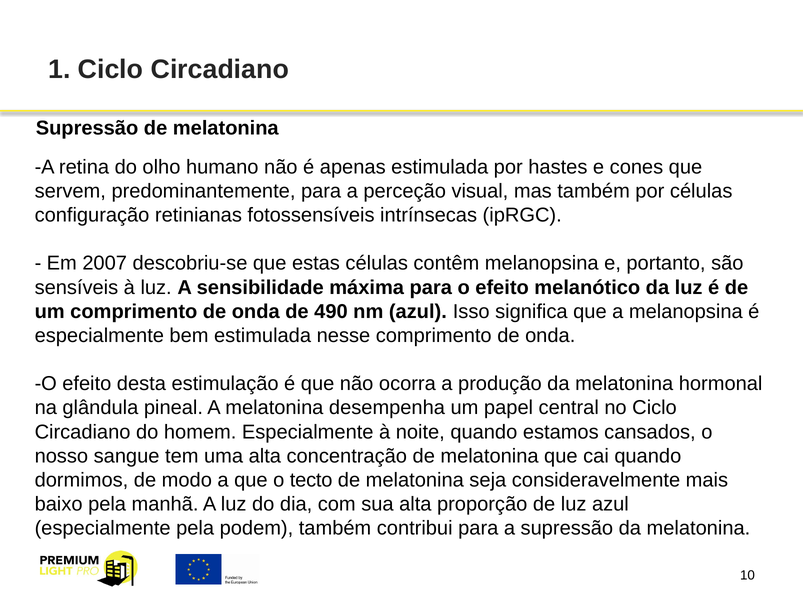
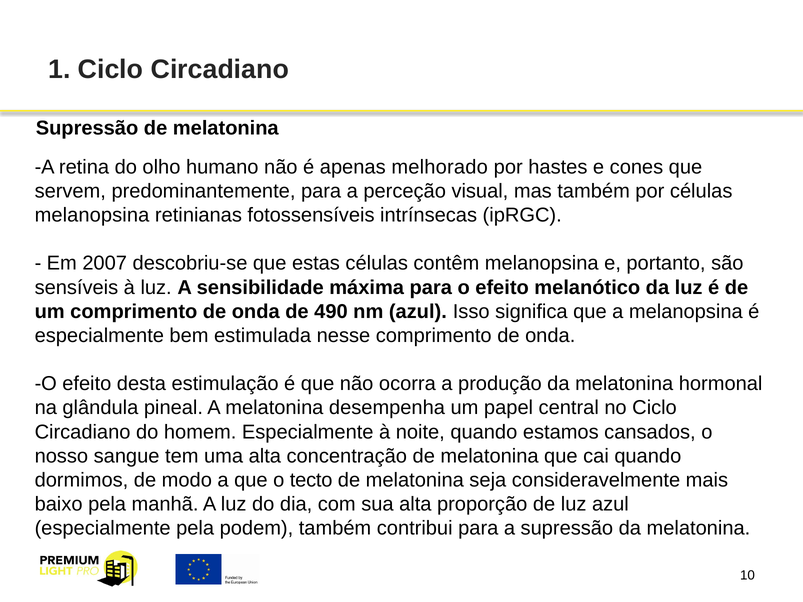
apenas estimulada: estimulada -> melhorado (440, 167)
configuração: configuração -> melanopsina (92, 215)
